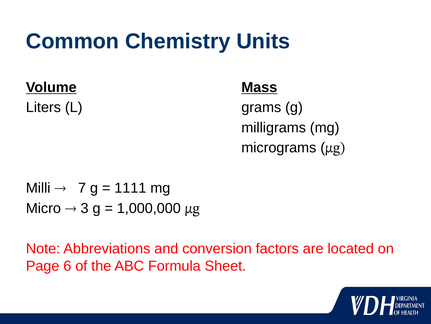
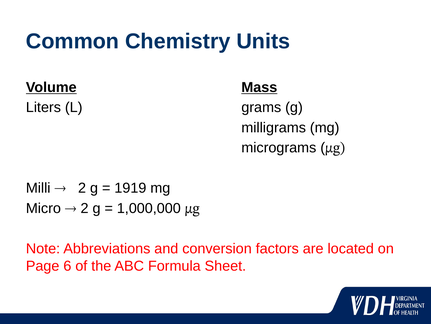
7: 7 -> 2 (82, 188)
1111: 1111 -> 1919 (130, 188)
3: 3 -> 2 (85, 208)
